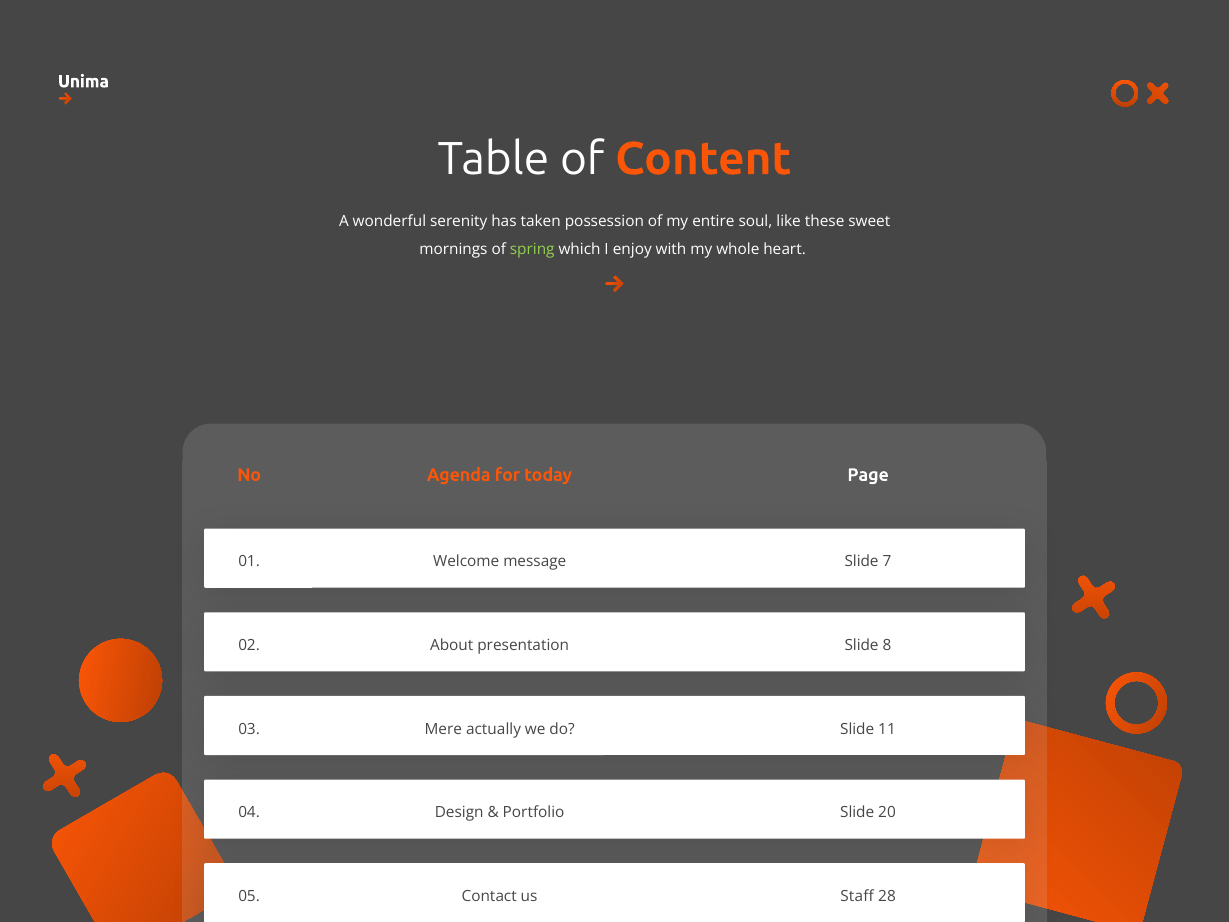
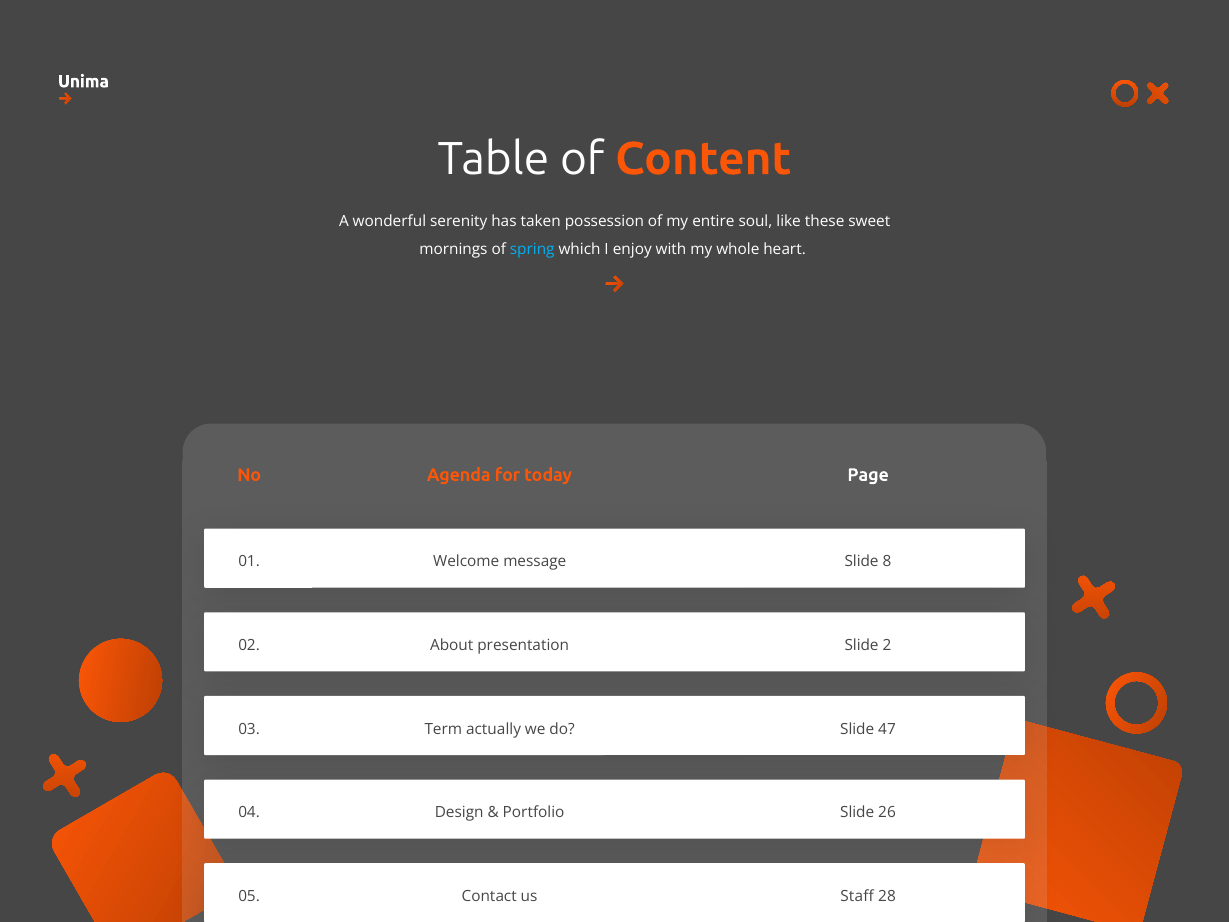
spring colour: light green -> light blue (532, 249)
7: 7 -> 8 (887, 562)
8: 8 -> 2 (887, 645)
Mere: Mere -> Term (443, 729)
11: 11 -> 47 (887, 729)
20: 20 -> 26 (887, 812)
